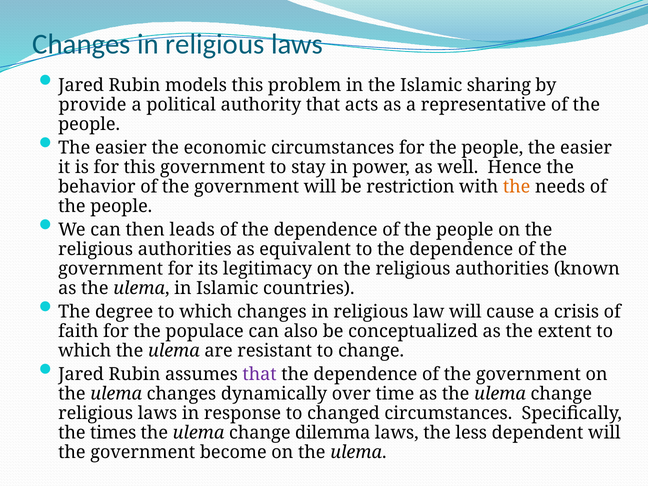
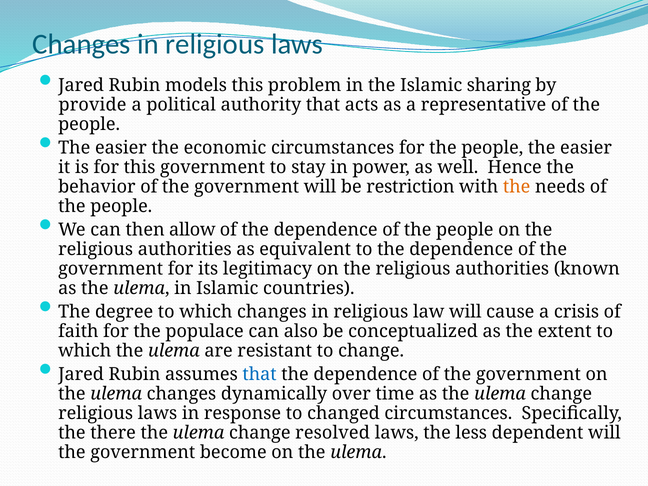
leads: leads -> allow (192, 230)
that colour: purple -> blue (260, 374)
times: times -> there (113, 433)
dilemma: dilemma -> resolved (333, 433)
